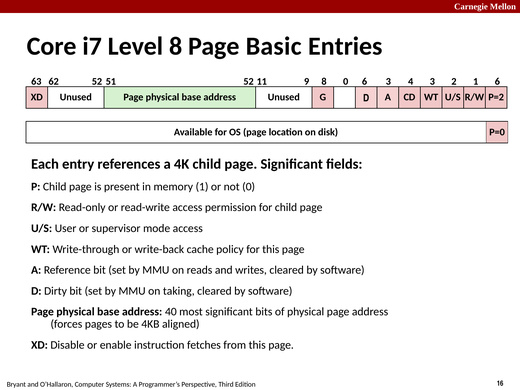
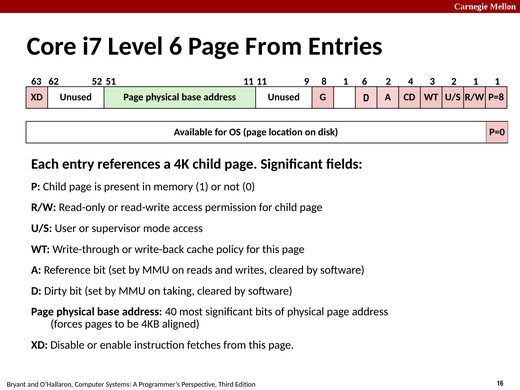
Level 8: 8 -> 6 (176, 46)
Page Basic: Basic -> From (274, 46)
51 52: 52 -> 11 (249, 82)
8 0: 0 -> 1 (346, 82)
6 3: 3 -> 2 (388, 82)
1 6: 6 -> 1 (497, 82)
P=2: P=2 -> P=8 (496, 97)
